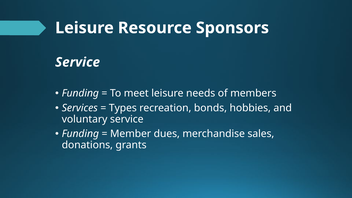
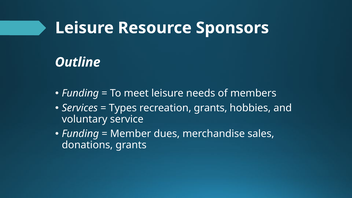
Service: Service -> Outline (78, 62)
recreation bonds: bonds -> grants (211, 108)
